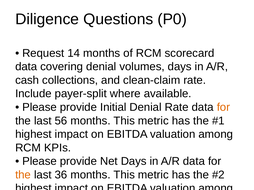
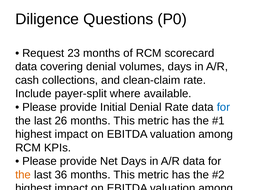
14: 14 -> 23 (74, 53)
for colour: orange -> blue (223, 107)
56: 56 -> 26 (61, 121)
